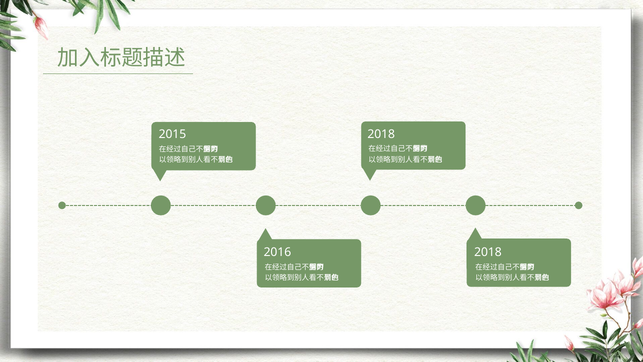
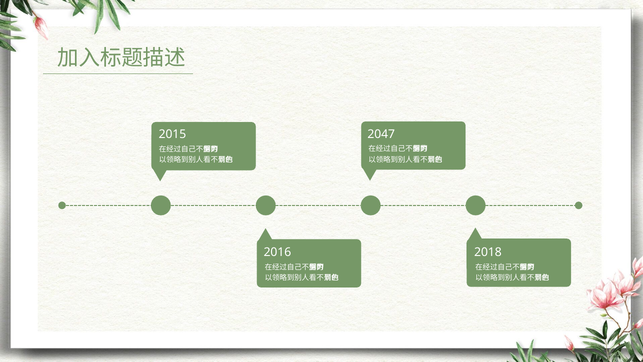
2015 2018: 2018 -> 2047 (381, 134)
